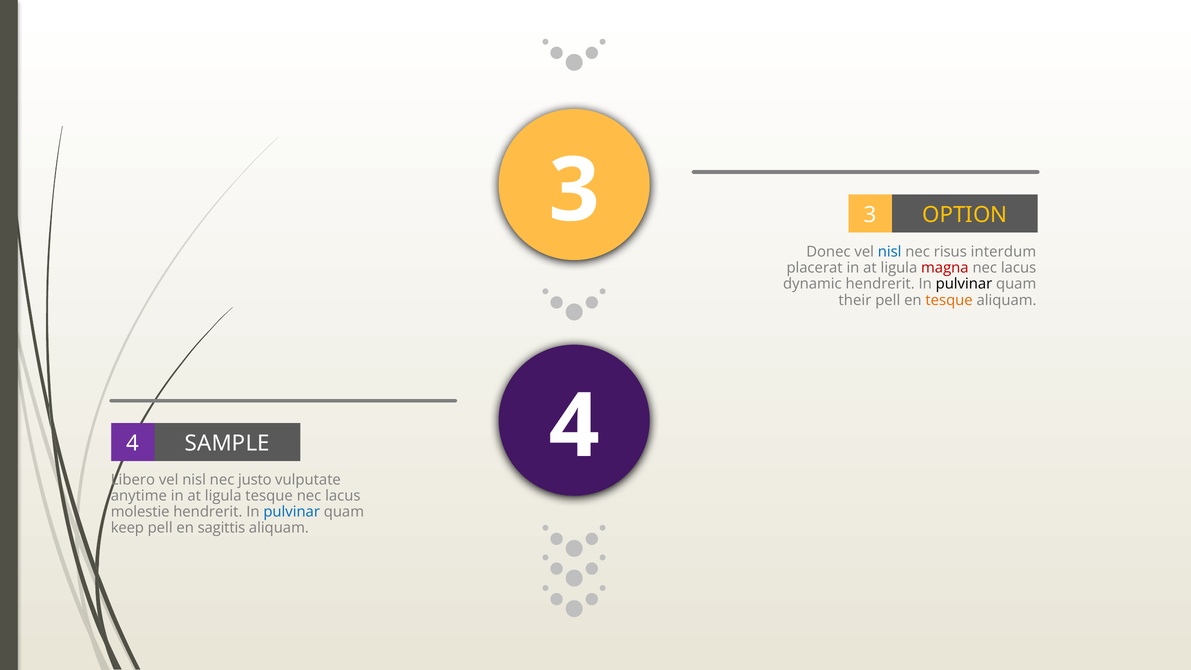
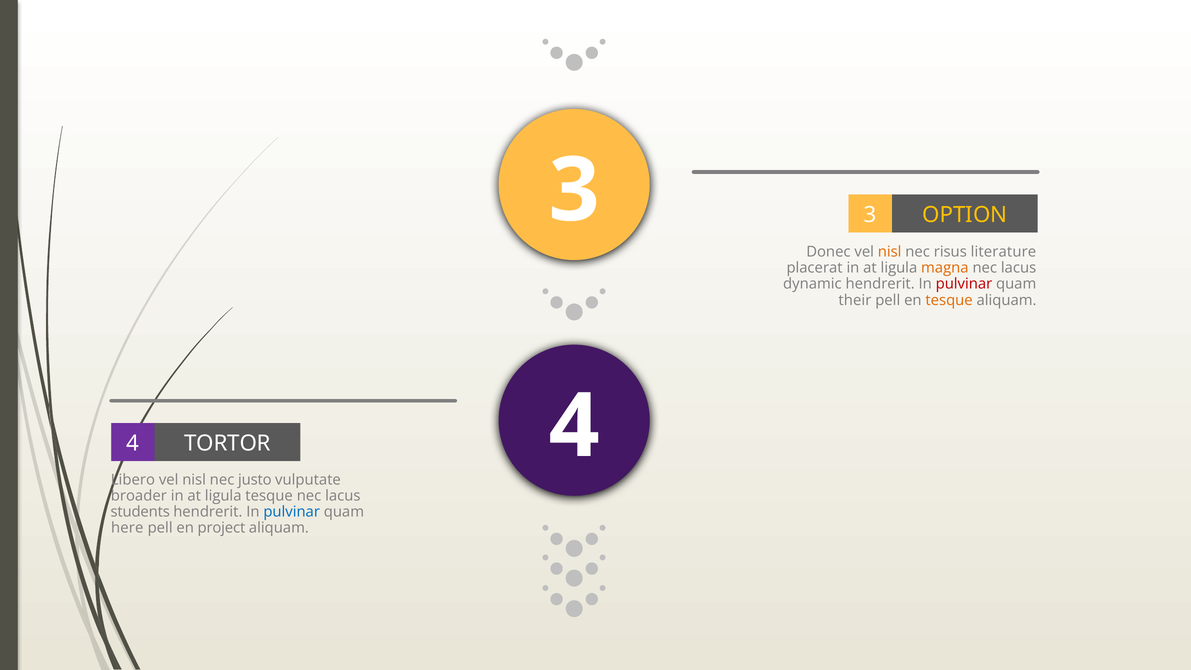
nisl colour: blue -> orange (890, 252)
interdum: interdum -> literature (1003, 252)
magna colour: red -> orange (945, 268)
pulvinar colour: black -> red (964, 284)
SAMPLE: SAMPLE -> TORTOR (227, 444)
anytime: anytime -> broader (139, 496)
molestie: molestie -> students (140, 512)
keep: keep -> here (127, 528)
sagittis: sagittis -> project (221, 528)
